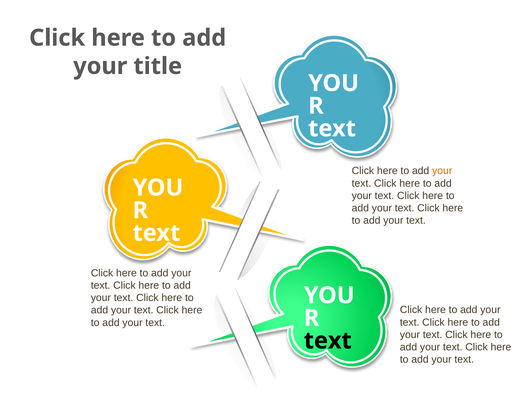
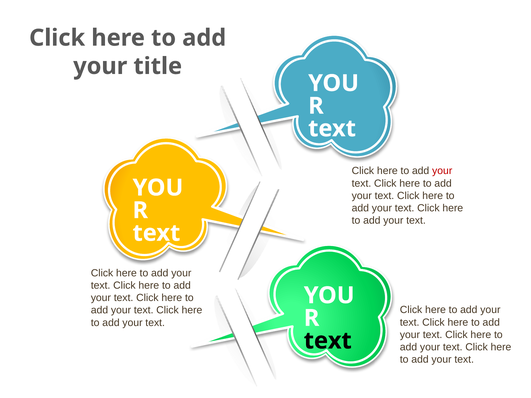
your colour: orange -> red (442, 171)
